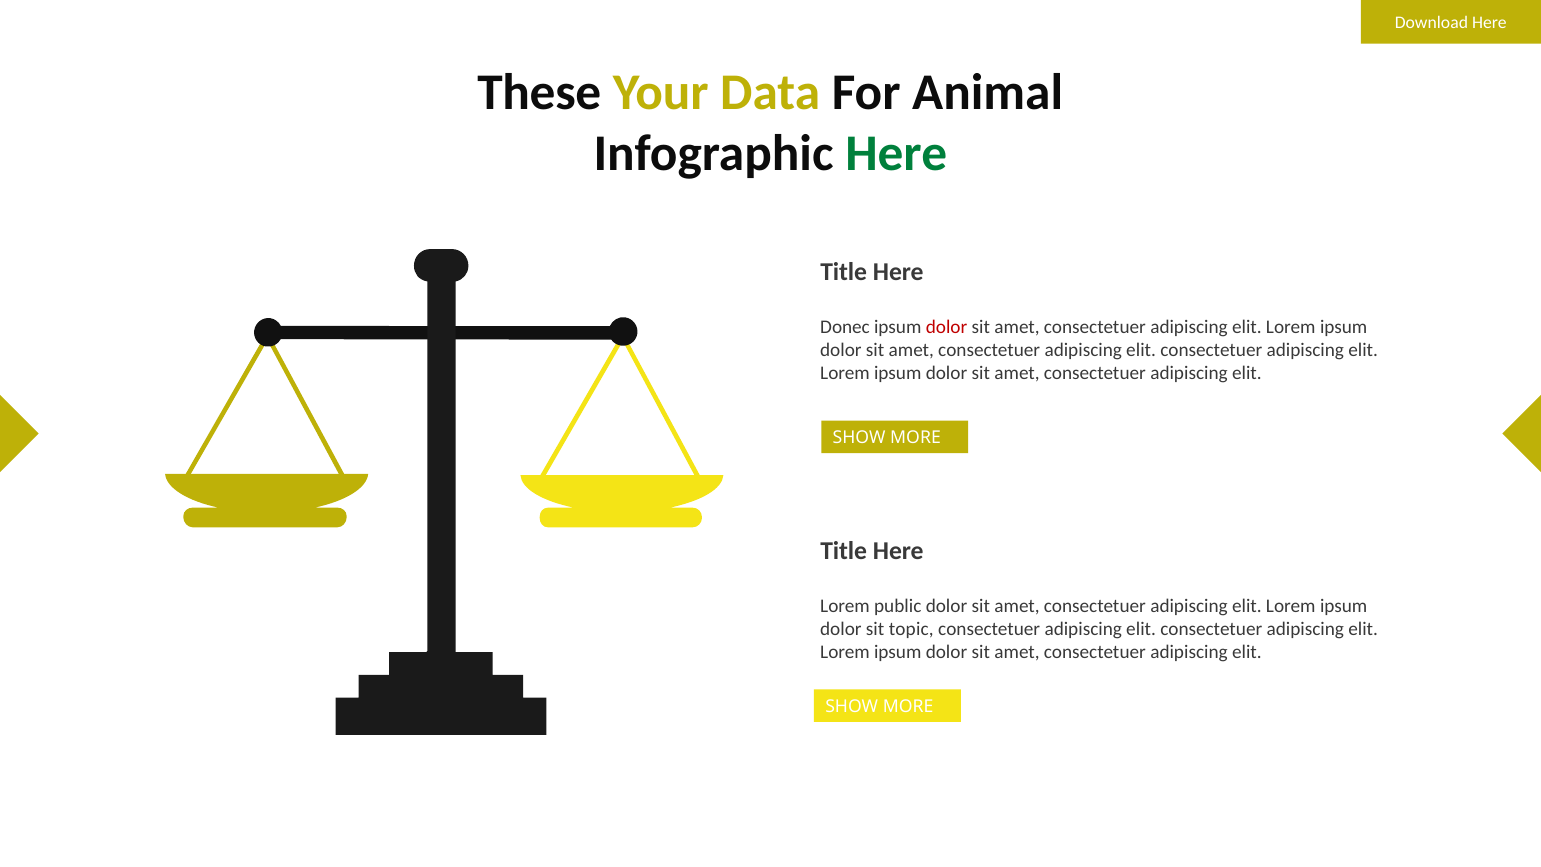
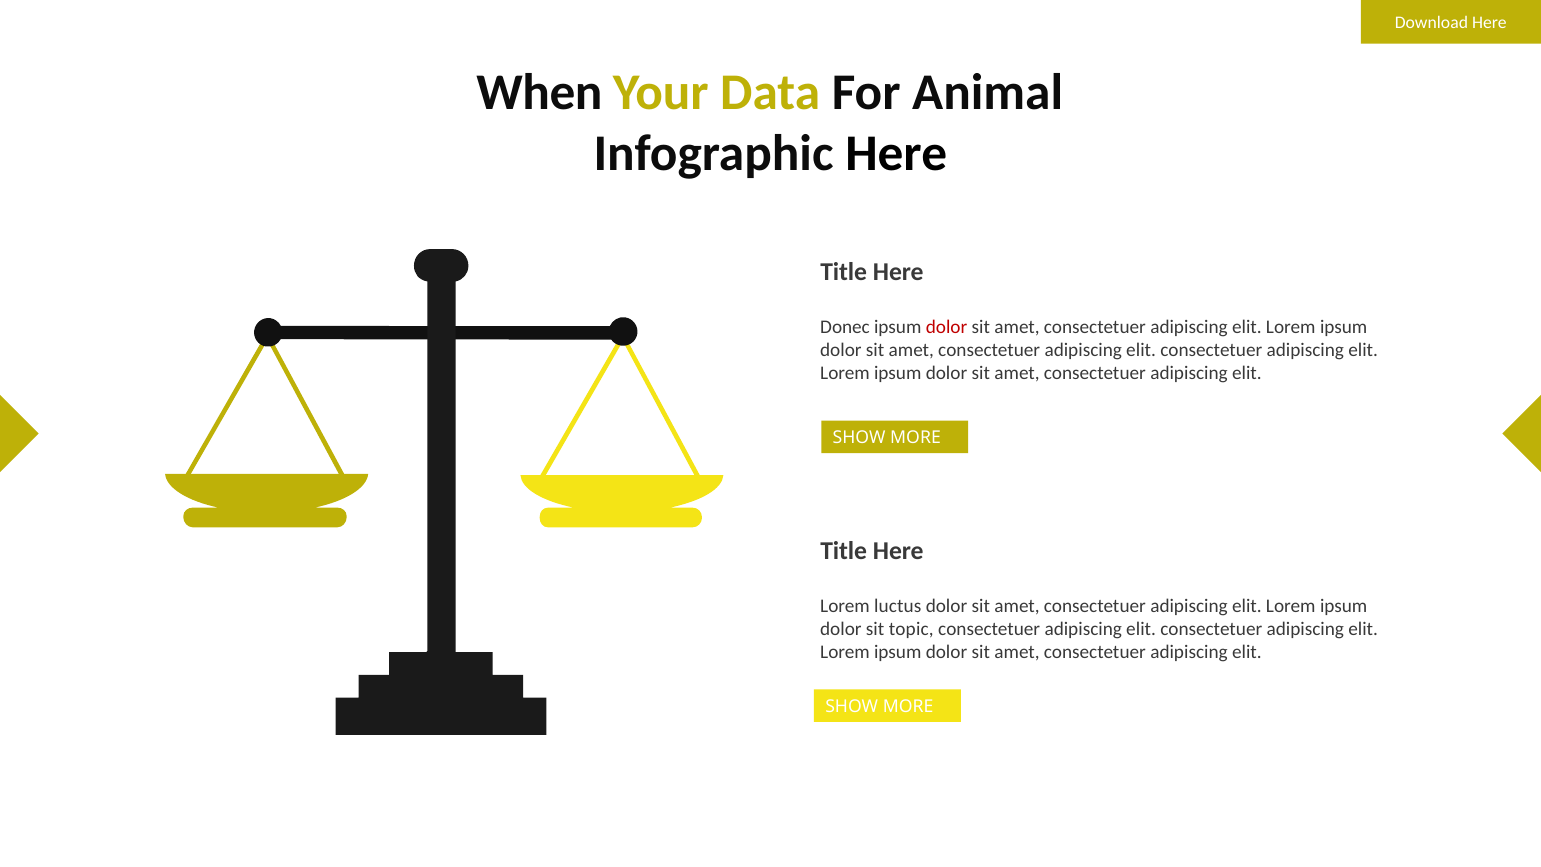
These: These -> When (539, 92)
Here colour: green -> black (896, 154)
public: public -> luctus (898, 606)
